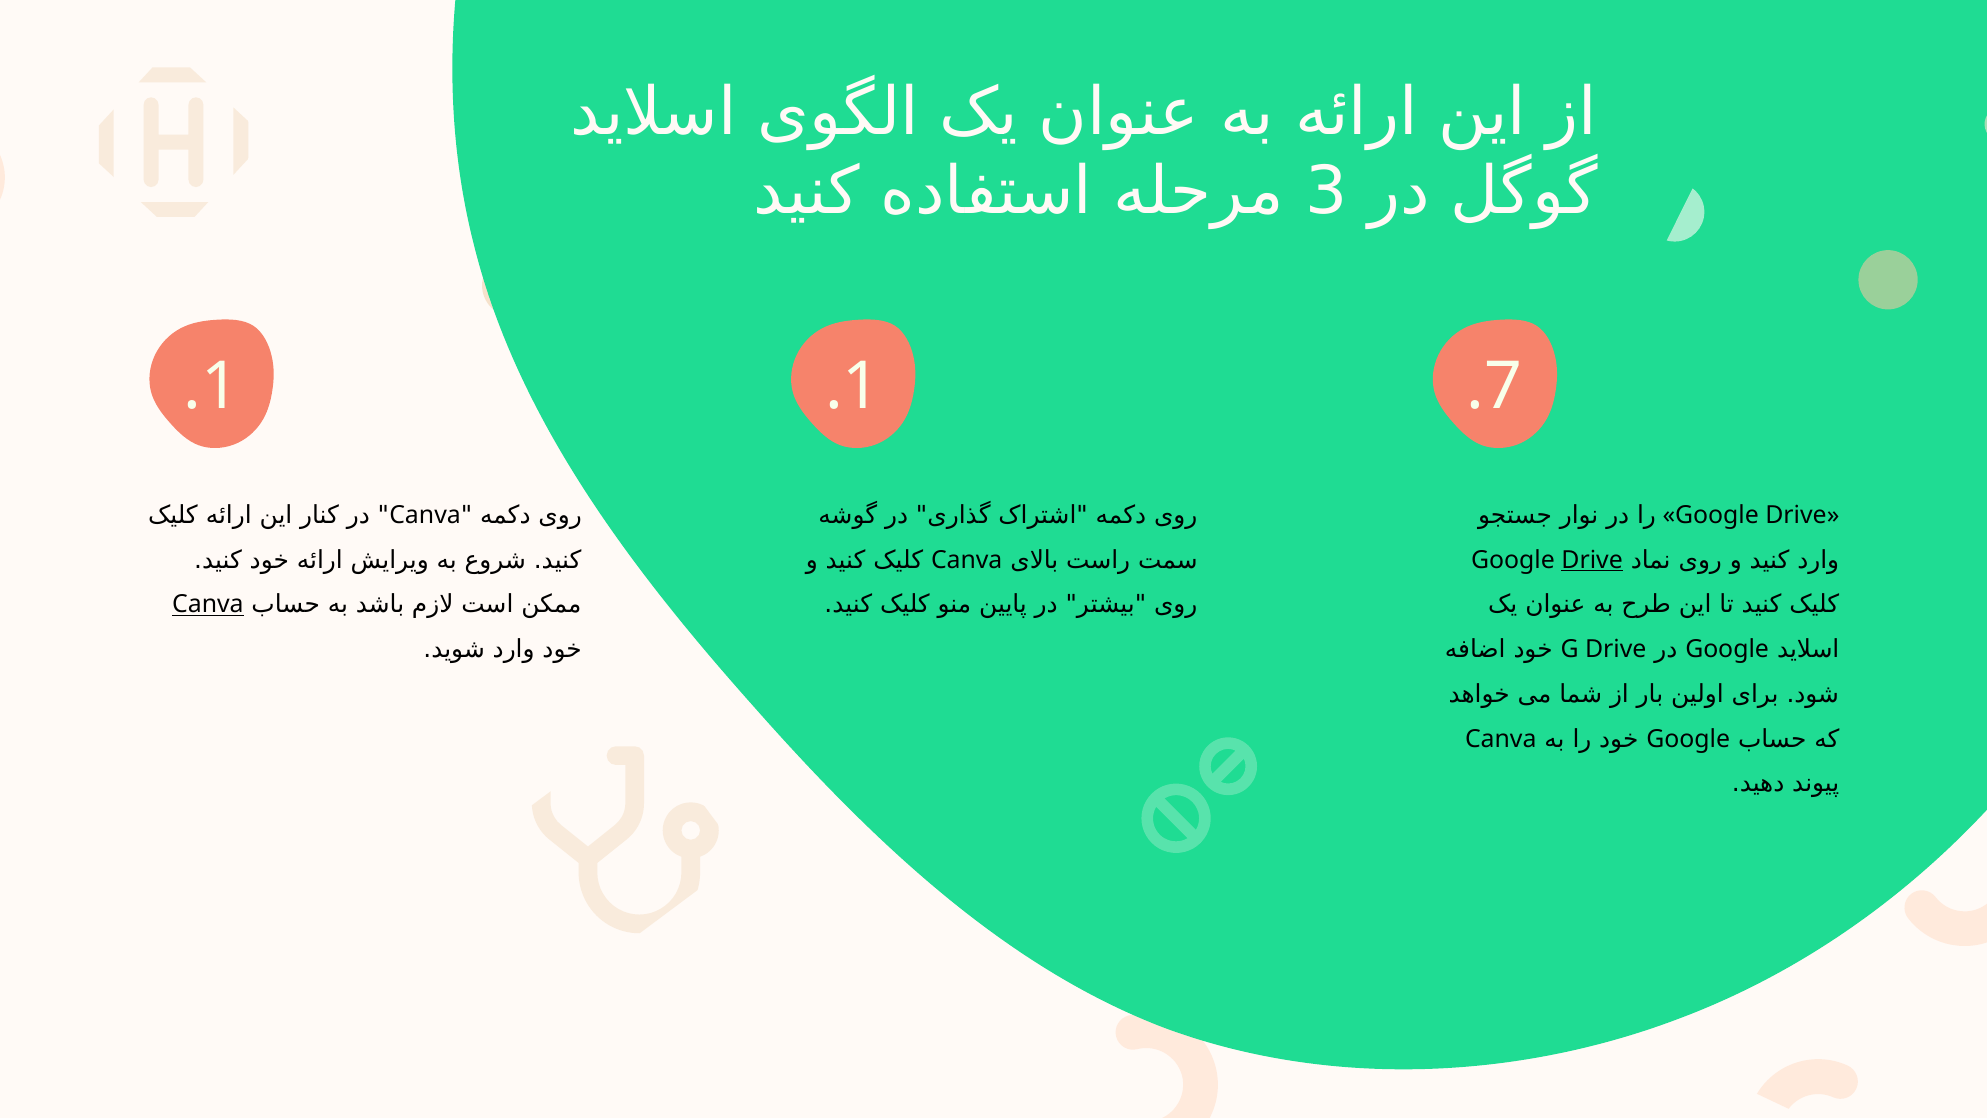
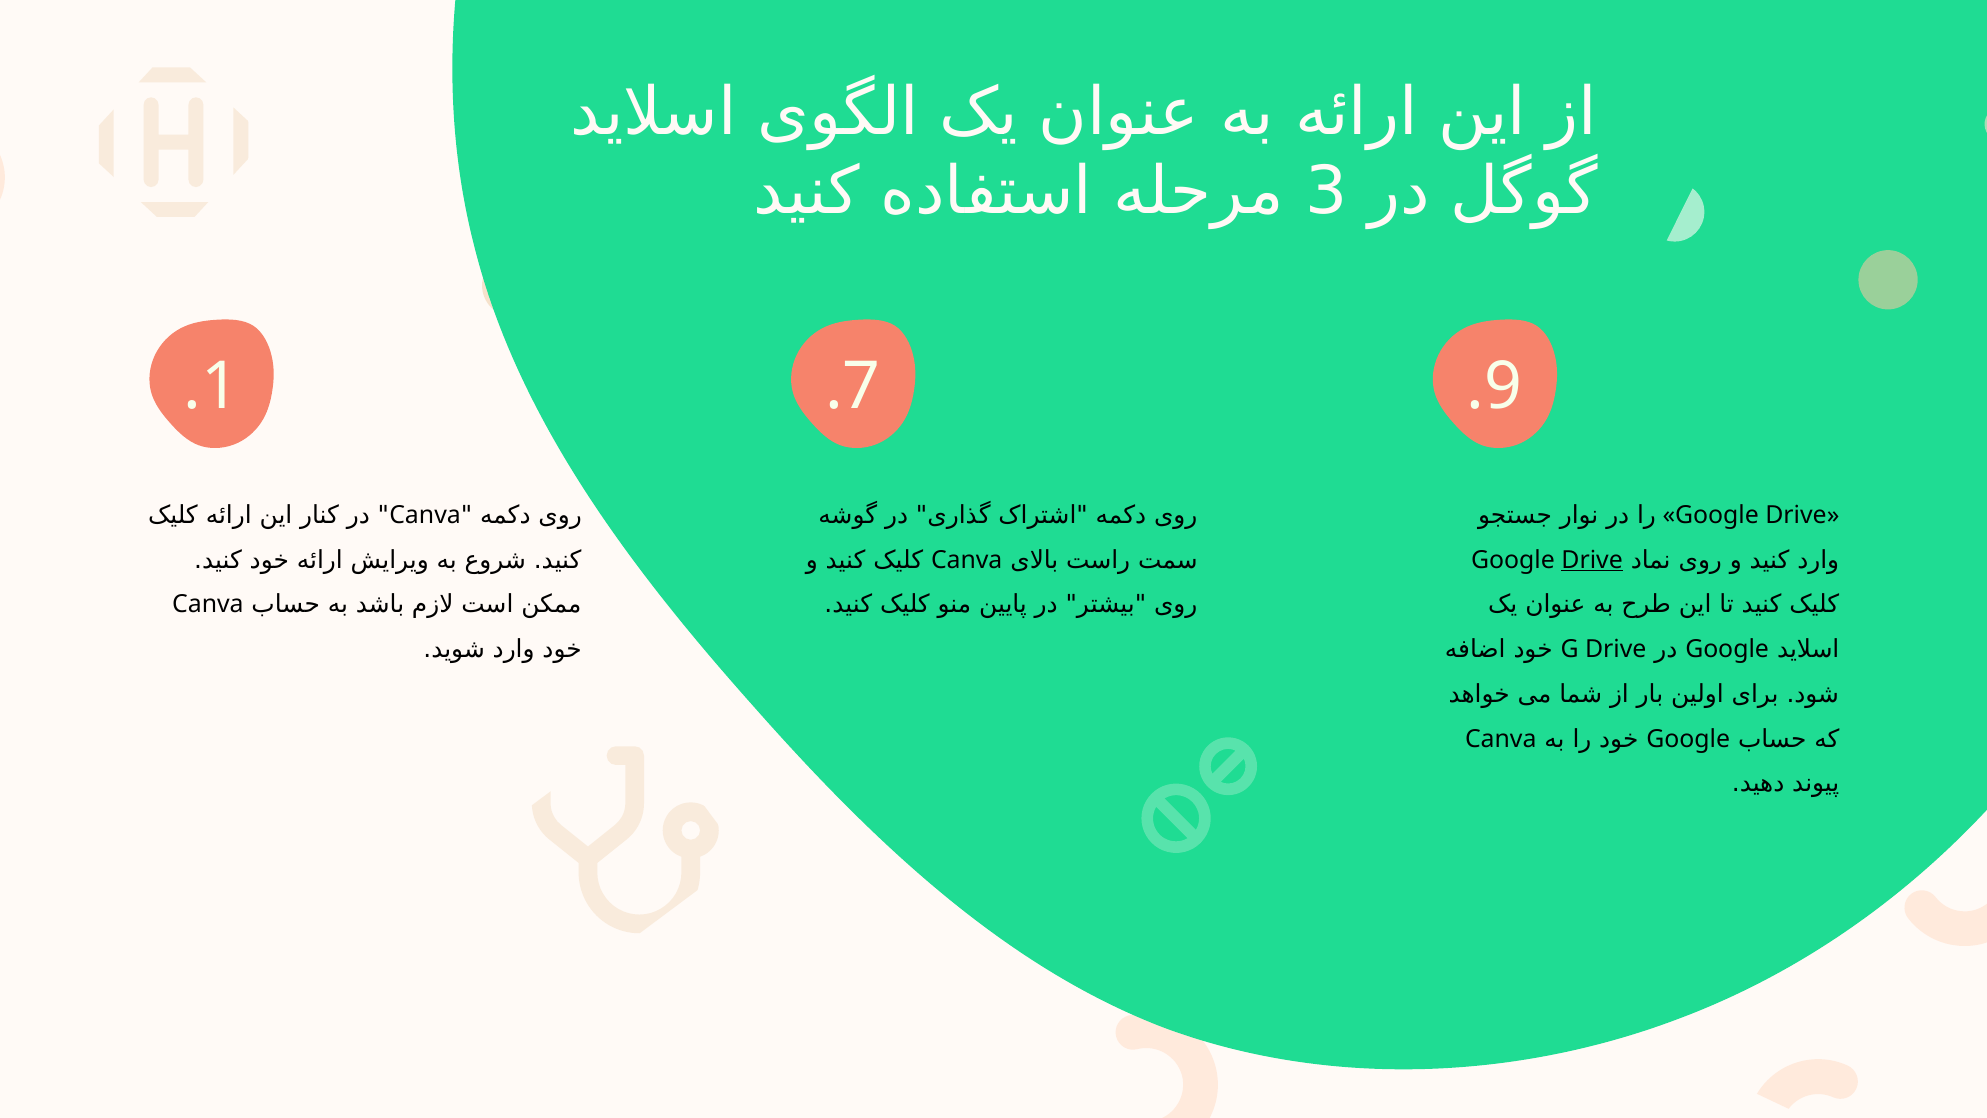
1: 1 -> 7 (862, 387)
7: 7 -> 9 (1504, 387)
Canva underline: present -> none (208, 604)
